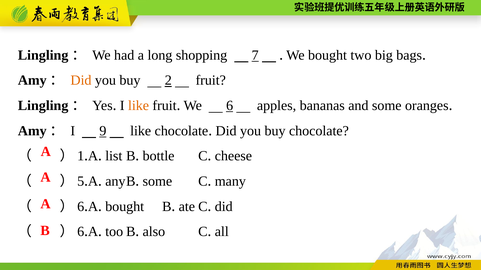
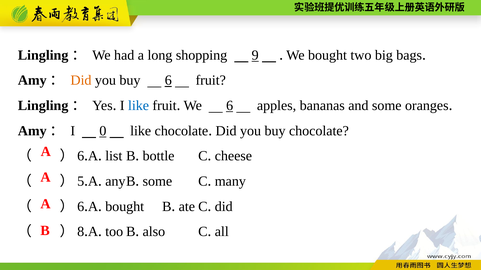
7: 7 -> 9 (255, 55)
buy 2: 2 -> 6 (168, 80)
like colour: orange -> blue (139, 106)
9: 9 -> 0 (103, 131)
1: 1 -> 6 (81, 156)
6: 6 -> 8 (81, 232)
